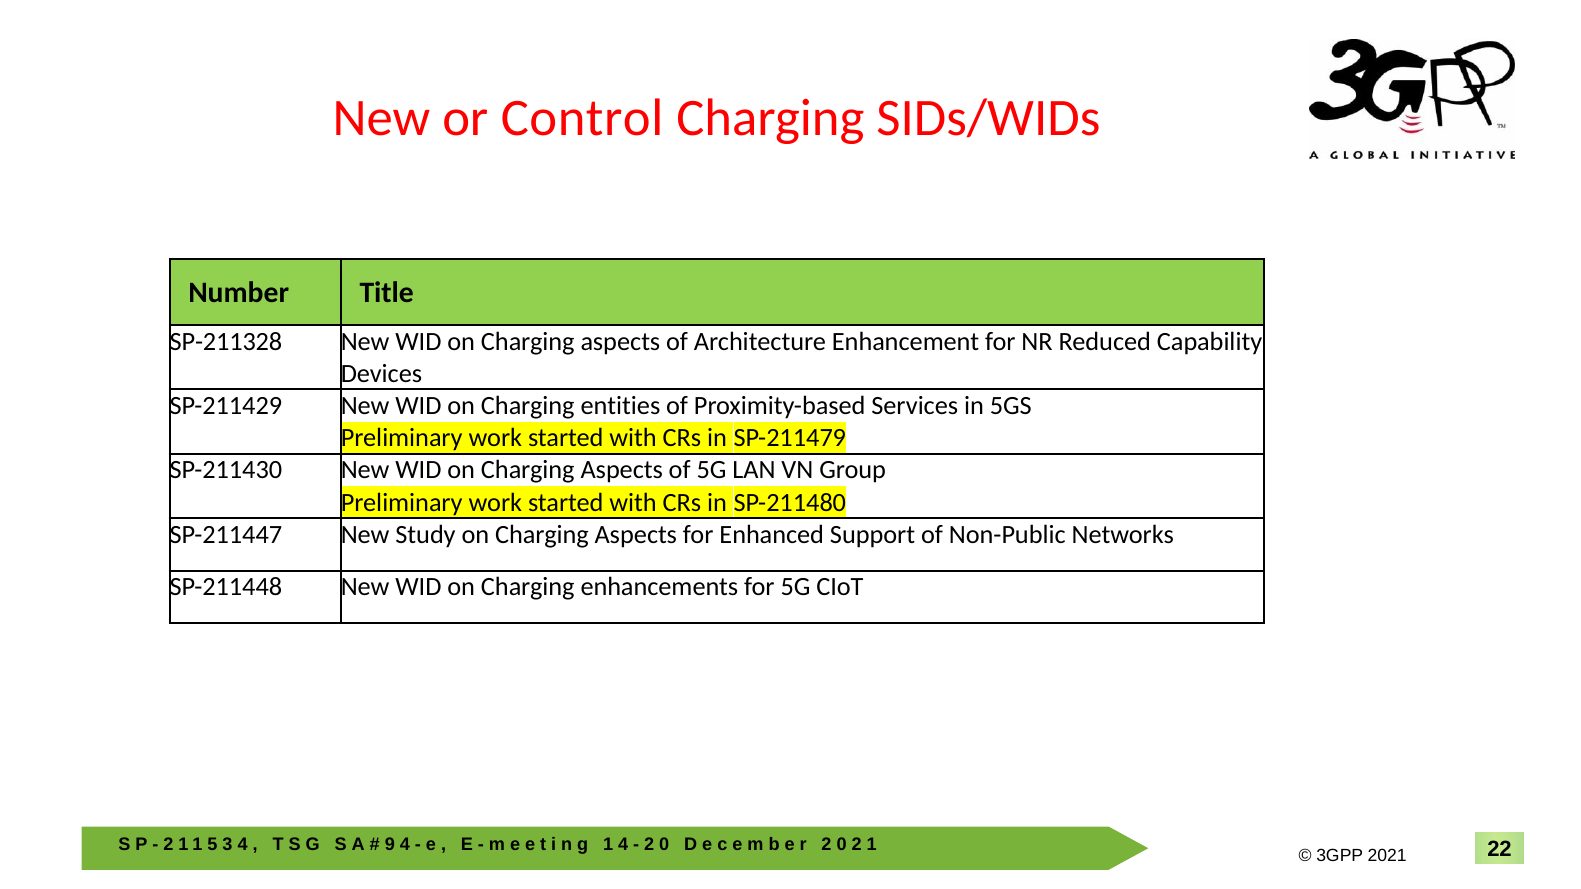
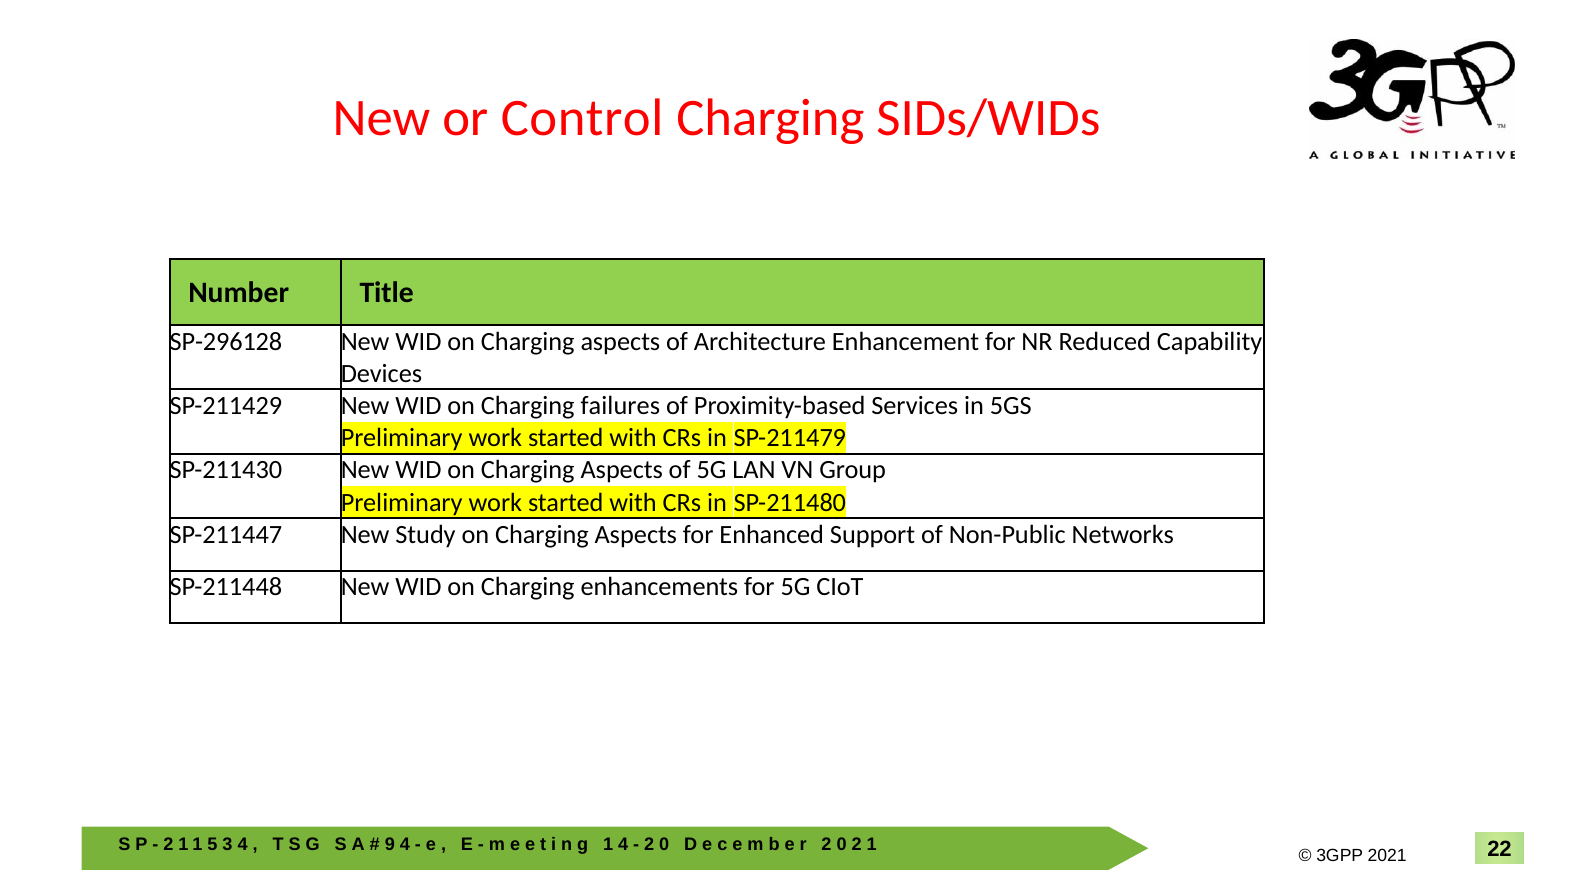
SP-211328: SP-211328 -> SP-296128 (226, 341)
entities: entities -> failures (620, 406)
